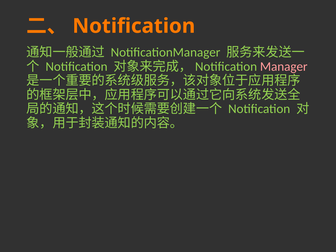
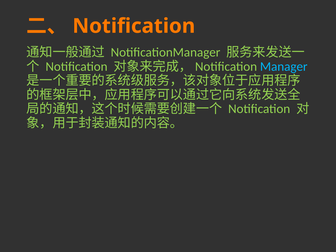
Manager colour: pink -> light blue (284, 66)
